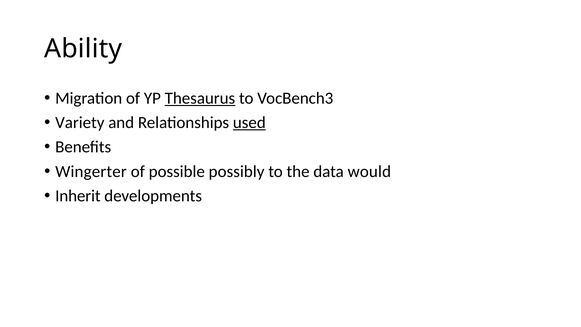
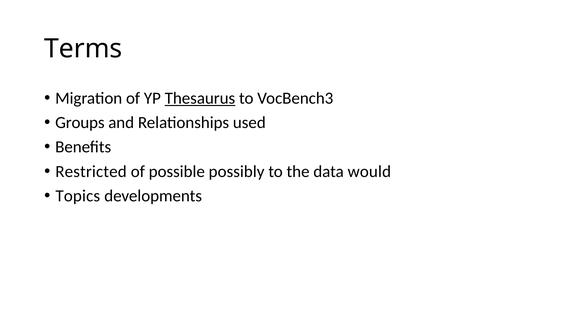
Ability: Ability -> Terms (83, 49)
Variety: Variety -> Groups (80, 123)
used underline: present -> none (249, 123)
Wingerter: Wingerter -> Restricted (91, 171)
Inherit: Inherit -> Topics (78, 196)
